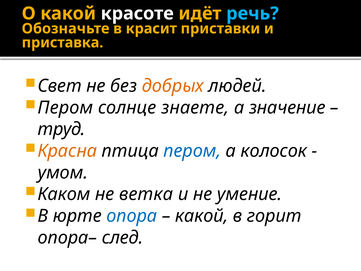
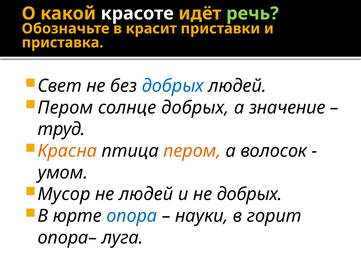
речь colour: light blue -> light green (252, 13)
добрых colour: orange -> blue (173, 86)
солнце знаете: знаете -> добрых (195, 107)
пером colour: blue -> orange (192, 151)
колосок: колосок -> волосок (274, 151)
Каком: Каком -> Мусор (64, 194)
не ветка: ветка -> людей (146, 194)
не умение: умение -> добрых (250, 194)
какой: какой -> науки (202, 216)
след: след -> луга (123, 237)
